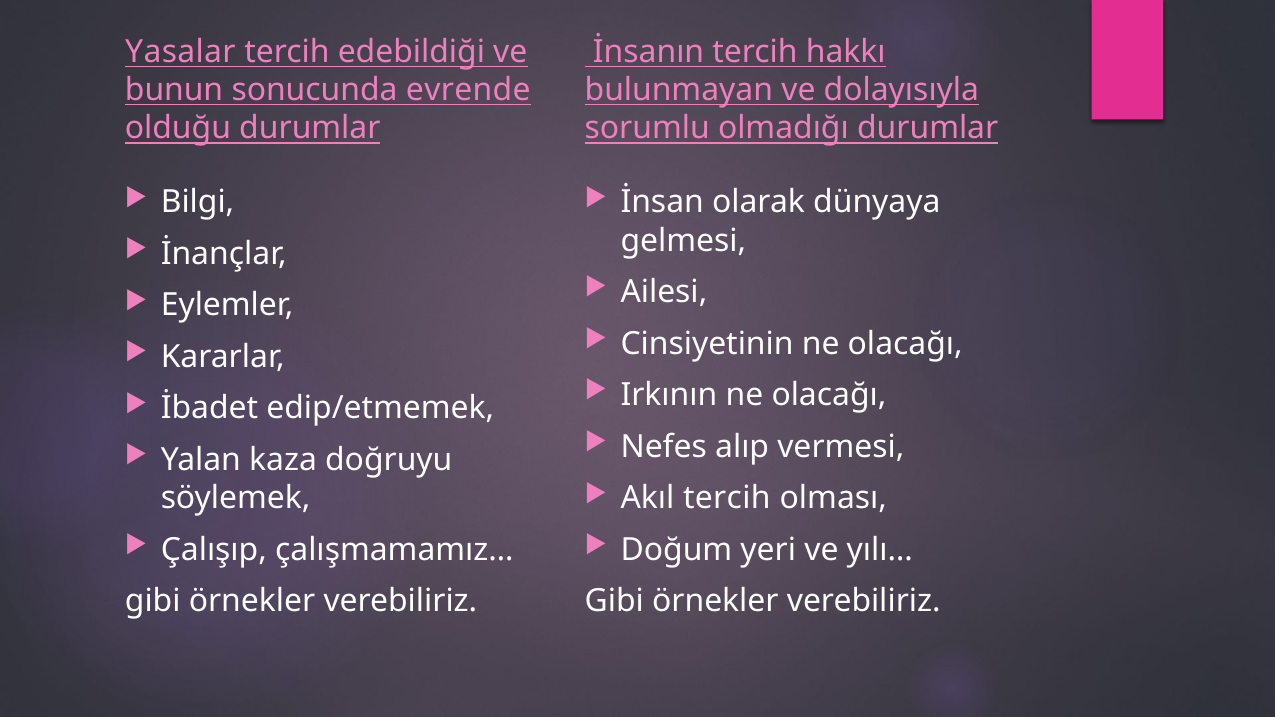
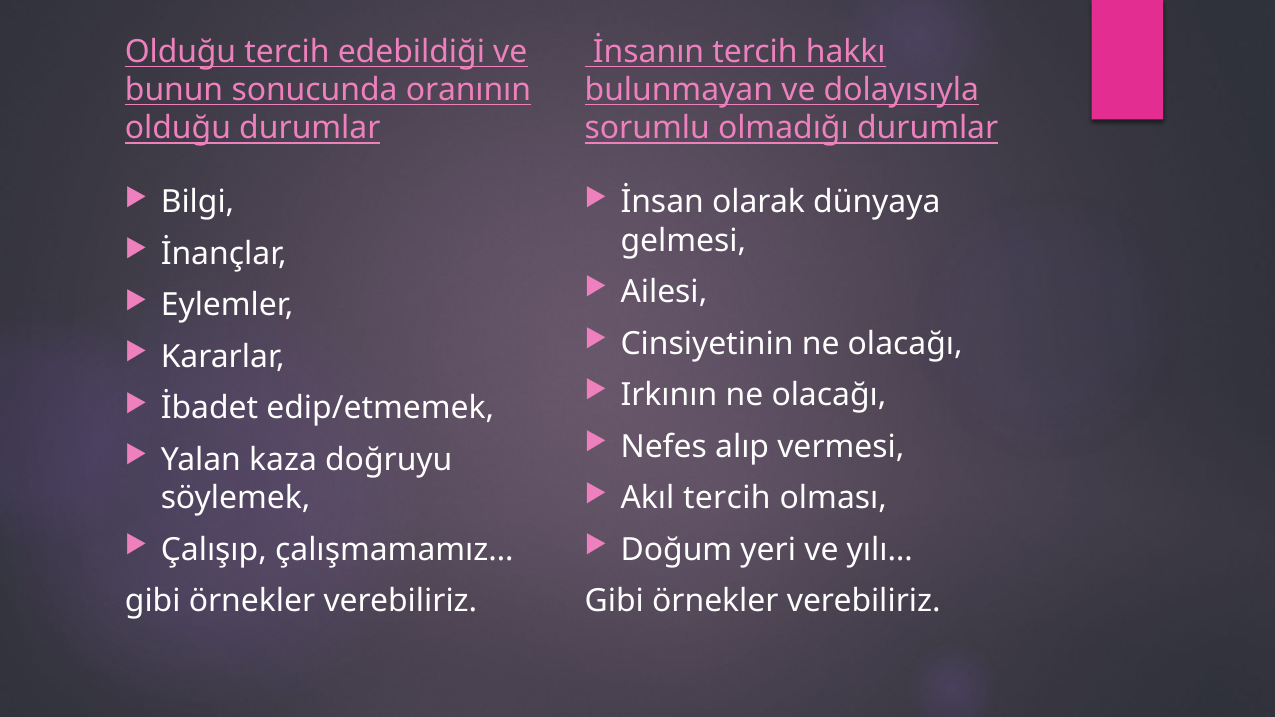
Yasalar: Yasalar -> Olduğu (181, 52)
evrende: evrende -> oranının (468, 90)
